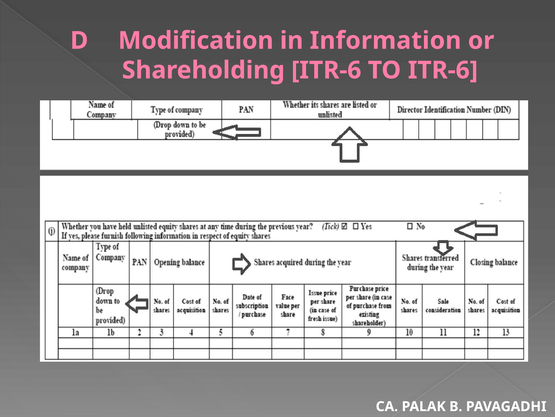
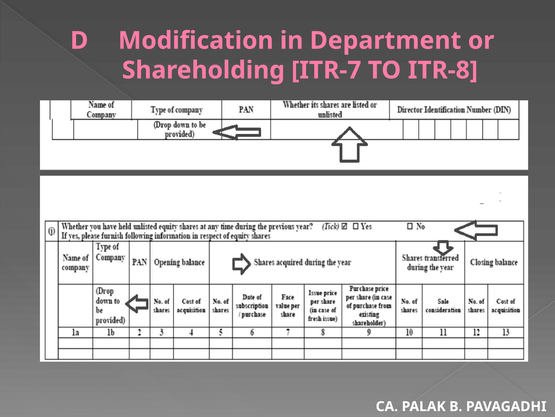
Information: Information -> Department (386, 41)
Shareholding ITR-6: ITR-6 -> ITR-7 (326, 70)
TO ITR-6: ITR-6 -> ITR-8 (443, 70)
